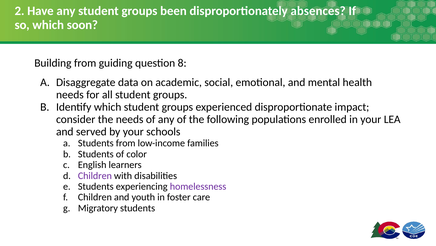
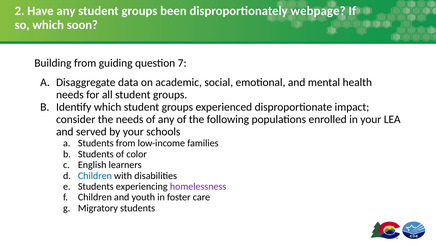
absences: absences -> webpage (318, 11)
8: 8 -> 7 (182, 63)
Children colour: purple -> blue (95, 175)
